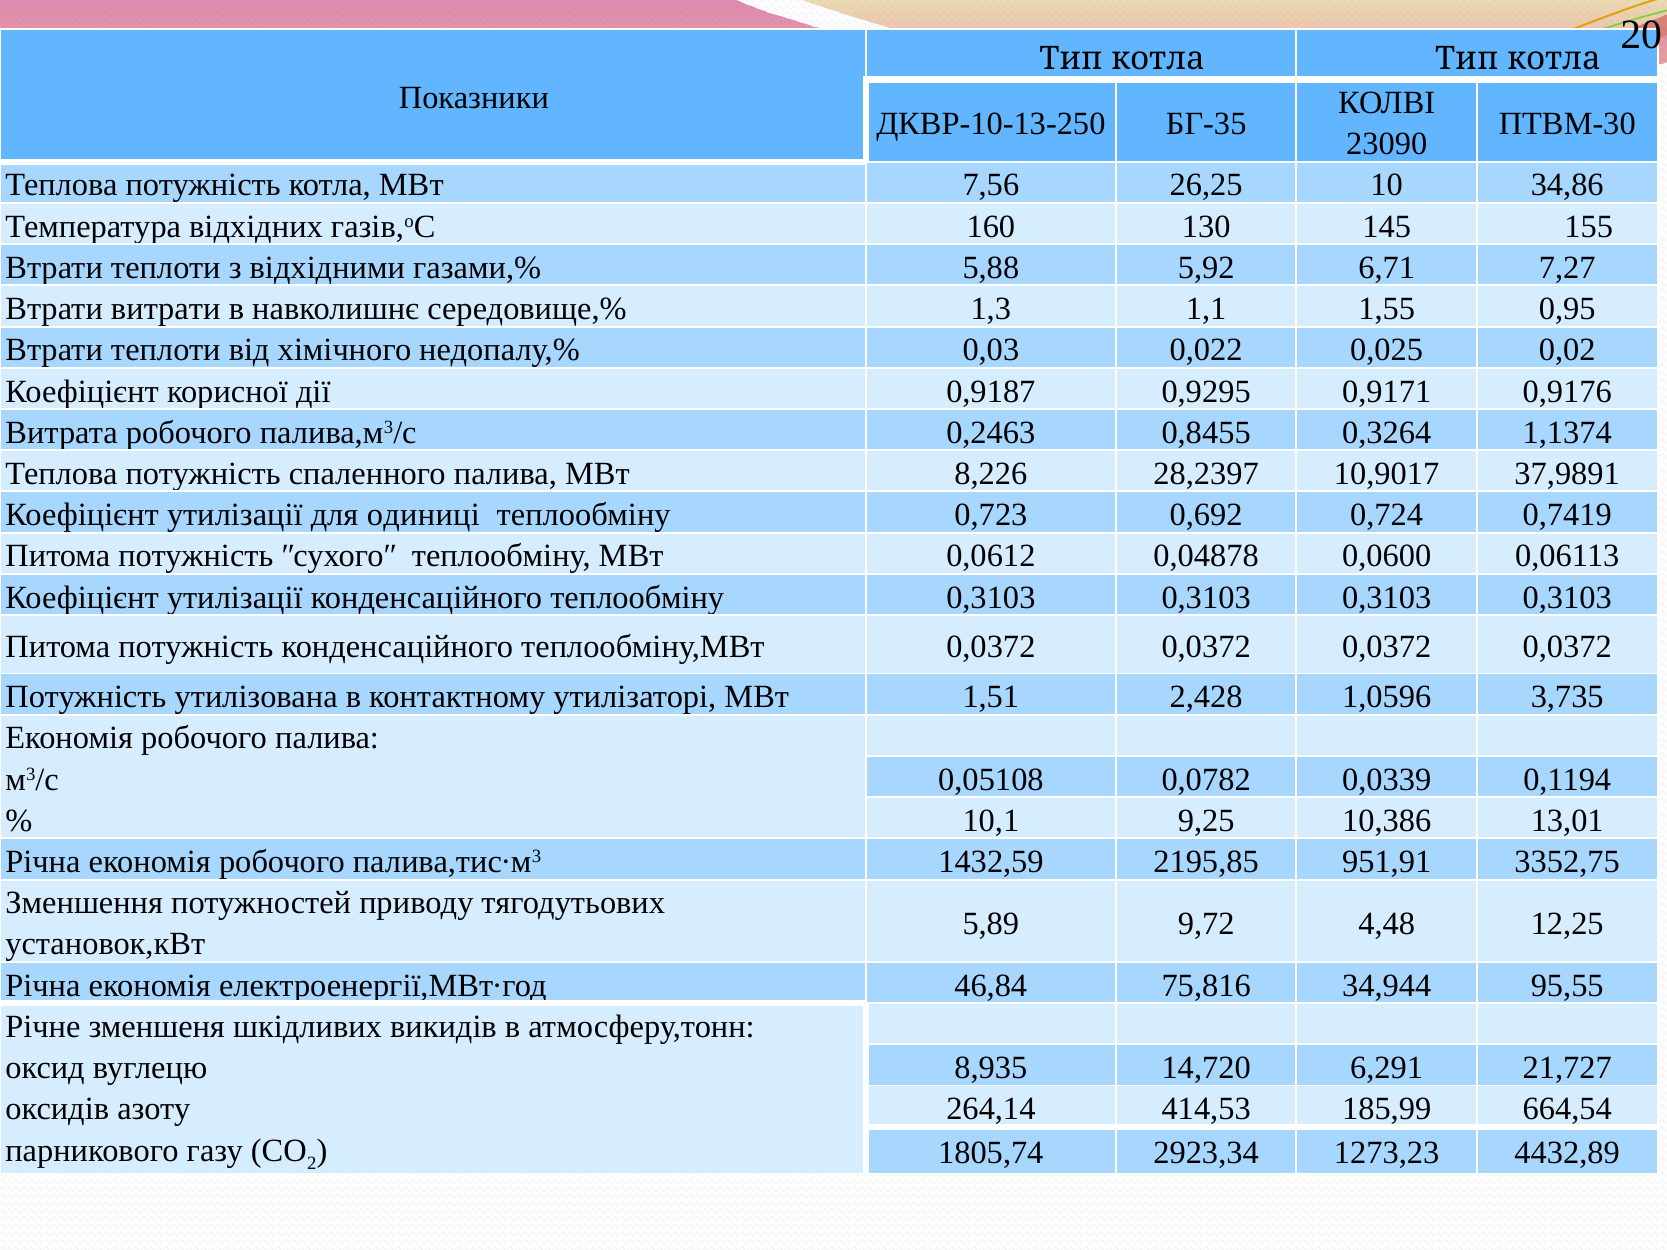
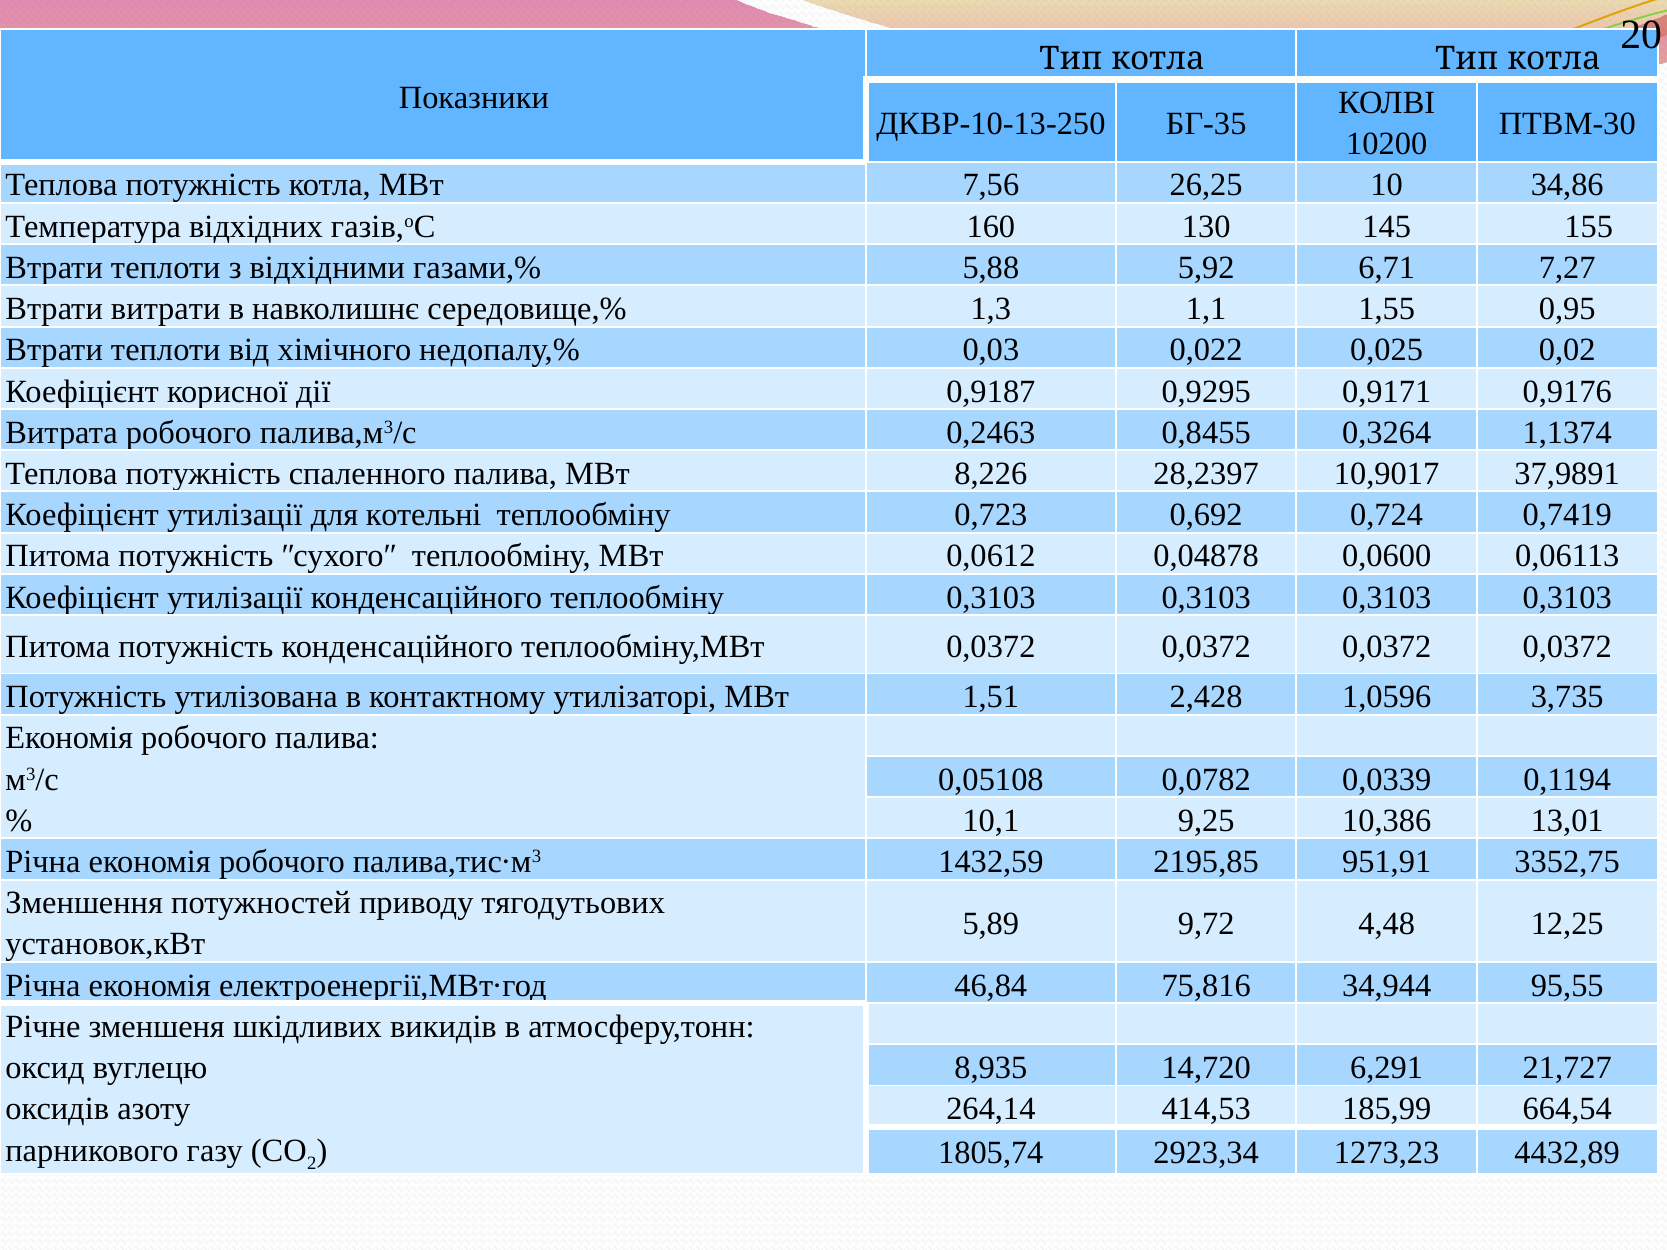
23090: 23090 -> 10200 (1387, 144)
одиниці: одиниці -> котельні (424, 515)
